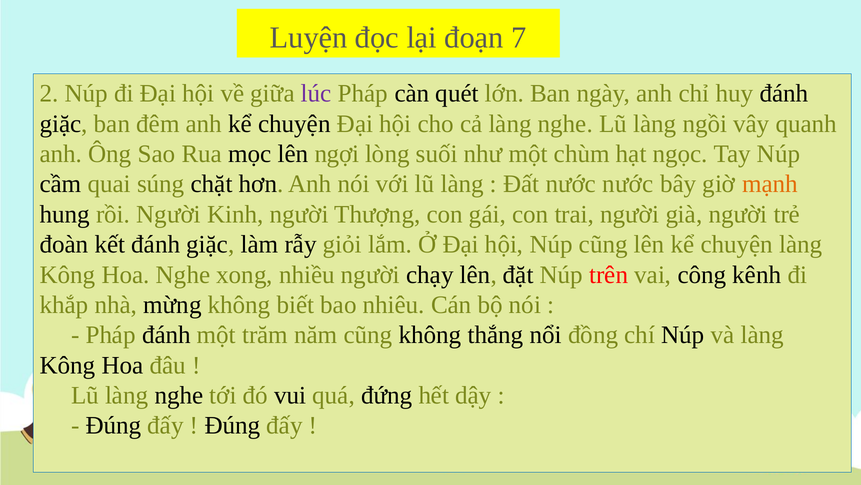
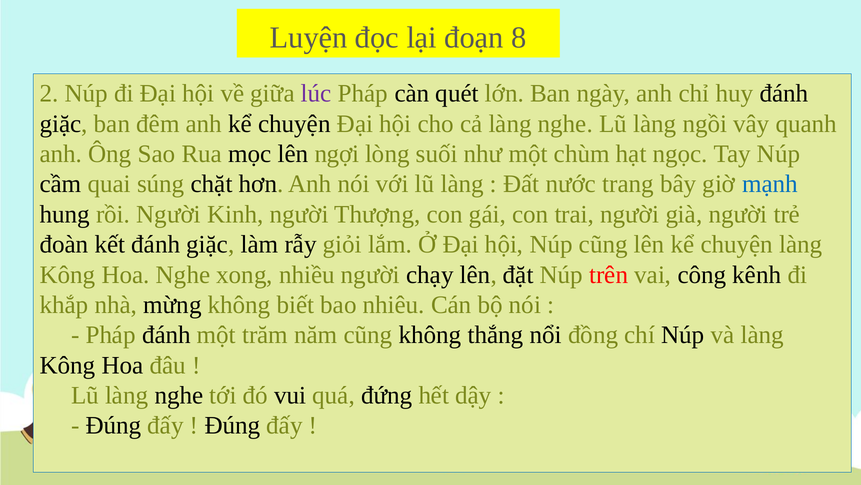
7: 7 -> 8 (519, 37)
nước nước: nước -> trang (628, 184)
mạnh colour: orange -> blue (770, 184)
